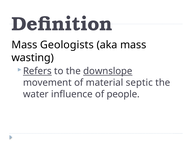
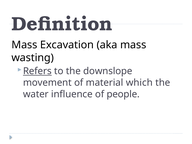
Geologists: Geologists -> Excavation (67, 45)
downslope underline: present -> none (108, 71)
septic: septic -> which (139, 83)
